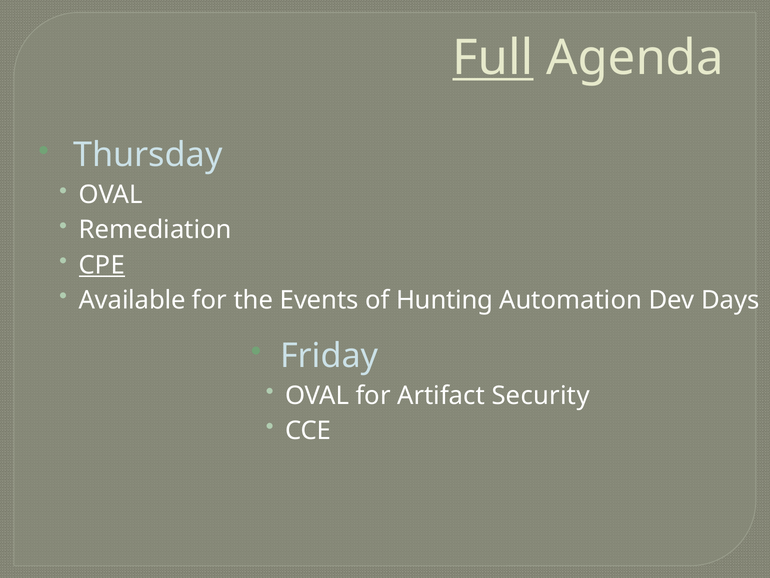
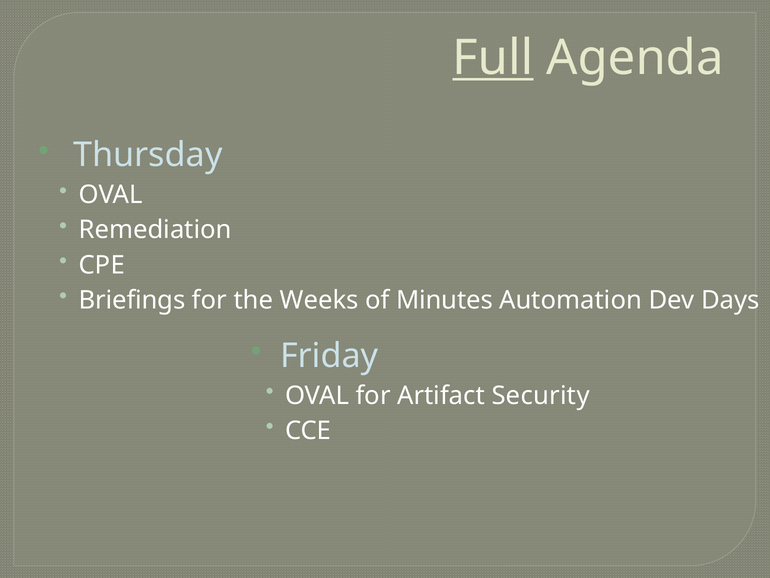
CPE underline: present -> none (102, 265)
Available: Available -> Briefings (132, 300)
Events: Events -> Weeks (319, 300)
Hunting: Hunting -> Minutes (445, 300)
